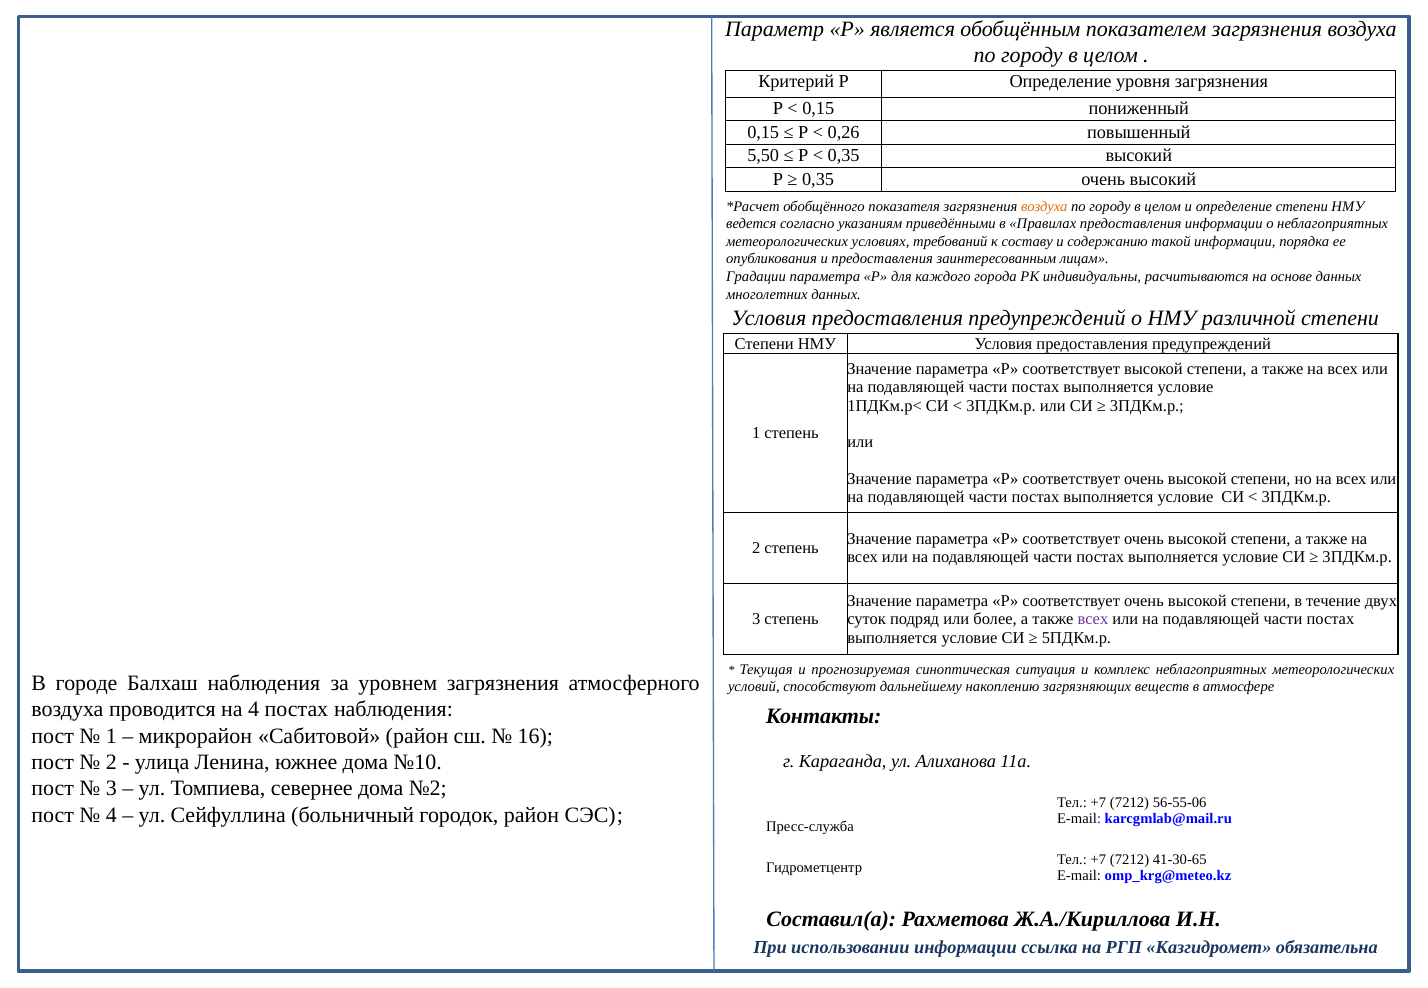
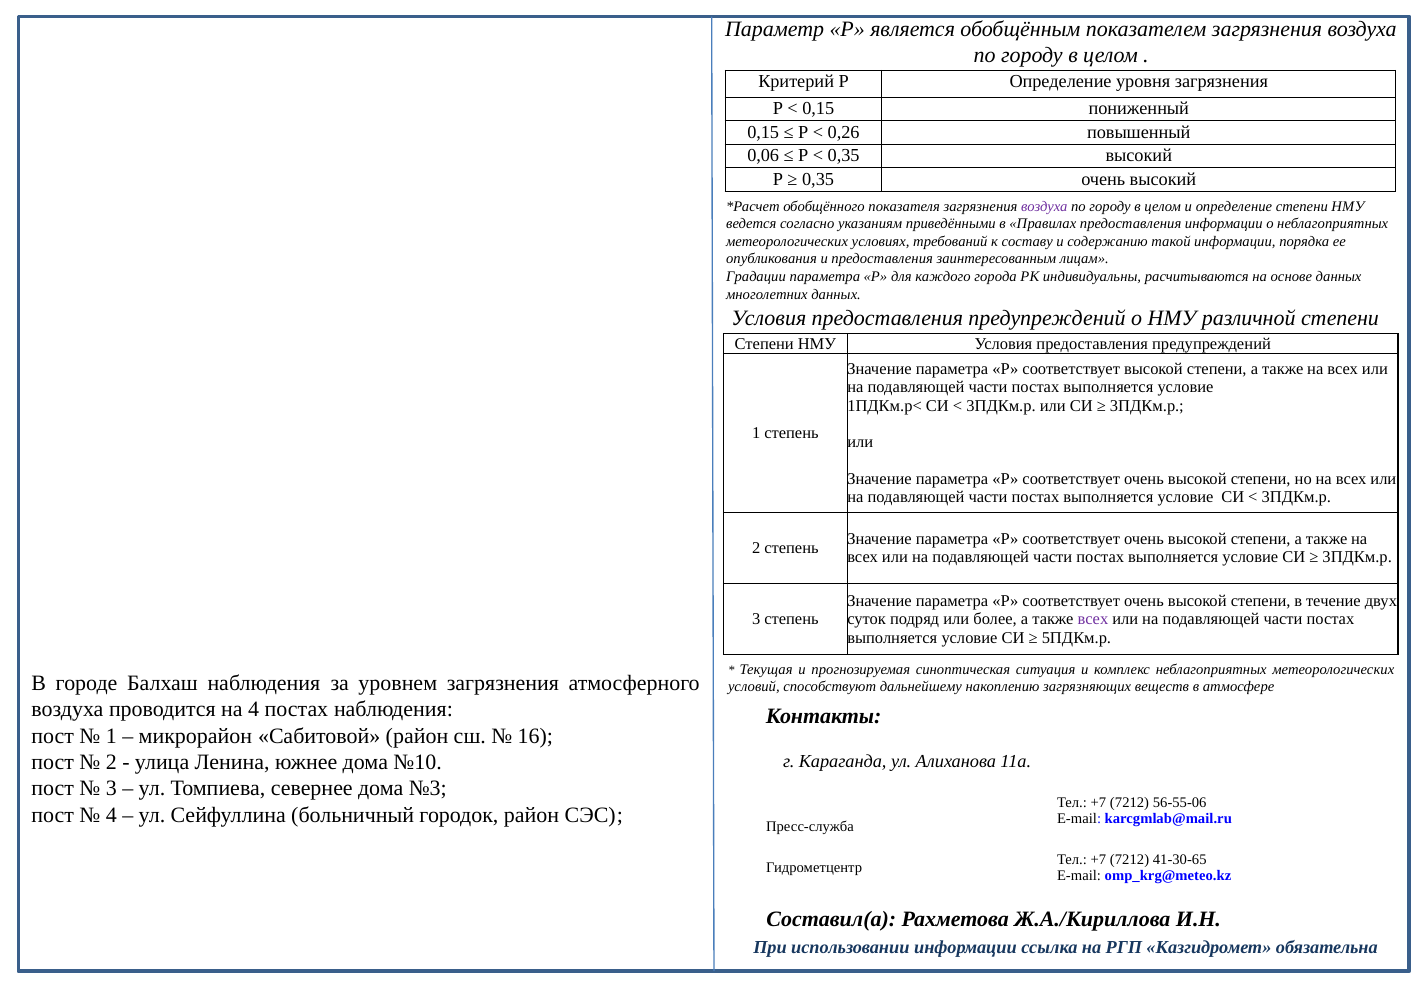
5,50: 5,50 -> 0,06 (763, 156)
воздуха colour: orange -> purple (1044, 207)
№2: №2 -> №3 (428, 789)
